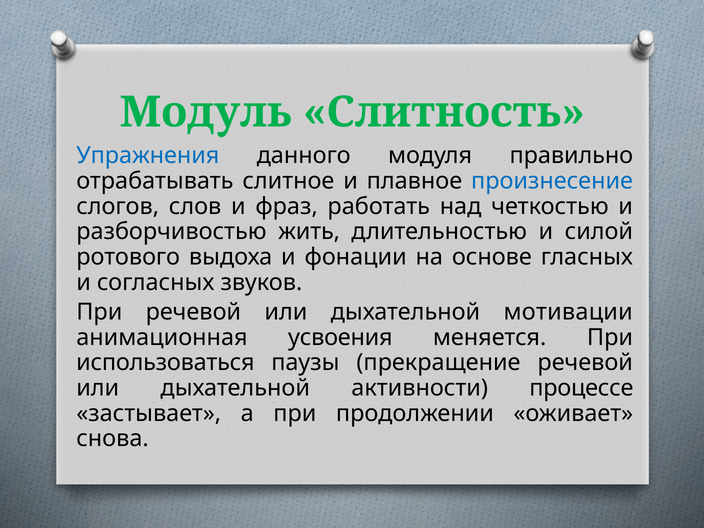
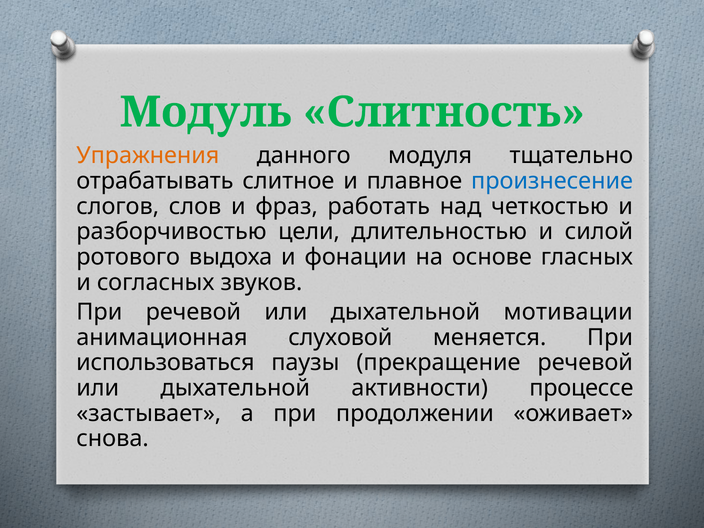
Упражнения colour: blue -> orange (148, 156)
правильно: правильно -> тщательно (571, 156)
жить: жить -> цели (309, 232)
усвоения: усвоения -> слуховой (340, 337)
